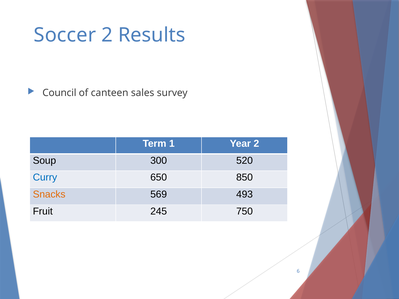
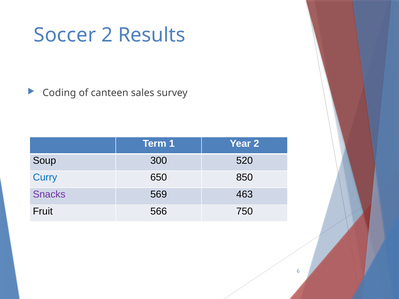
Council: Council -> Coding (59, 93)
Snacks colour: orange -> purple (49, 195)
493: 493 -> 463 (245, 195)
245: 245 -> 566 (159, 211)
